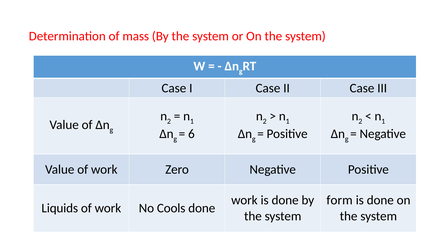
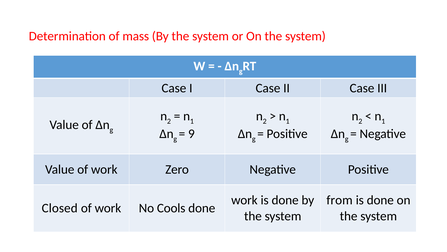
6: 6 -> 9 (191, 134)
form: form -> from (340, 200)
Liquids: Liquids -> Closed (60, 208)
